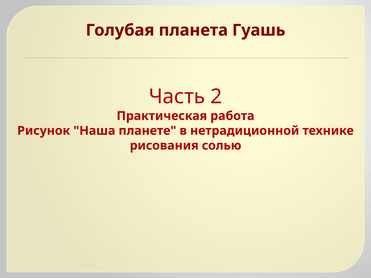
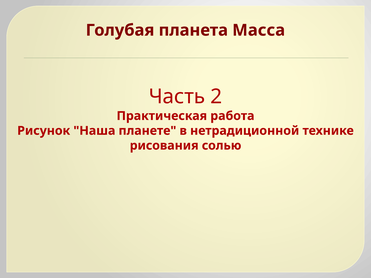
Гуашь: Гуашь -> Масса (259, 30)
